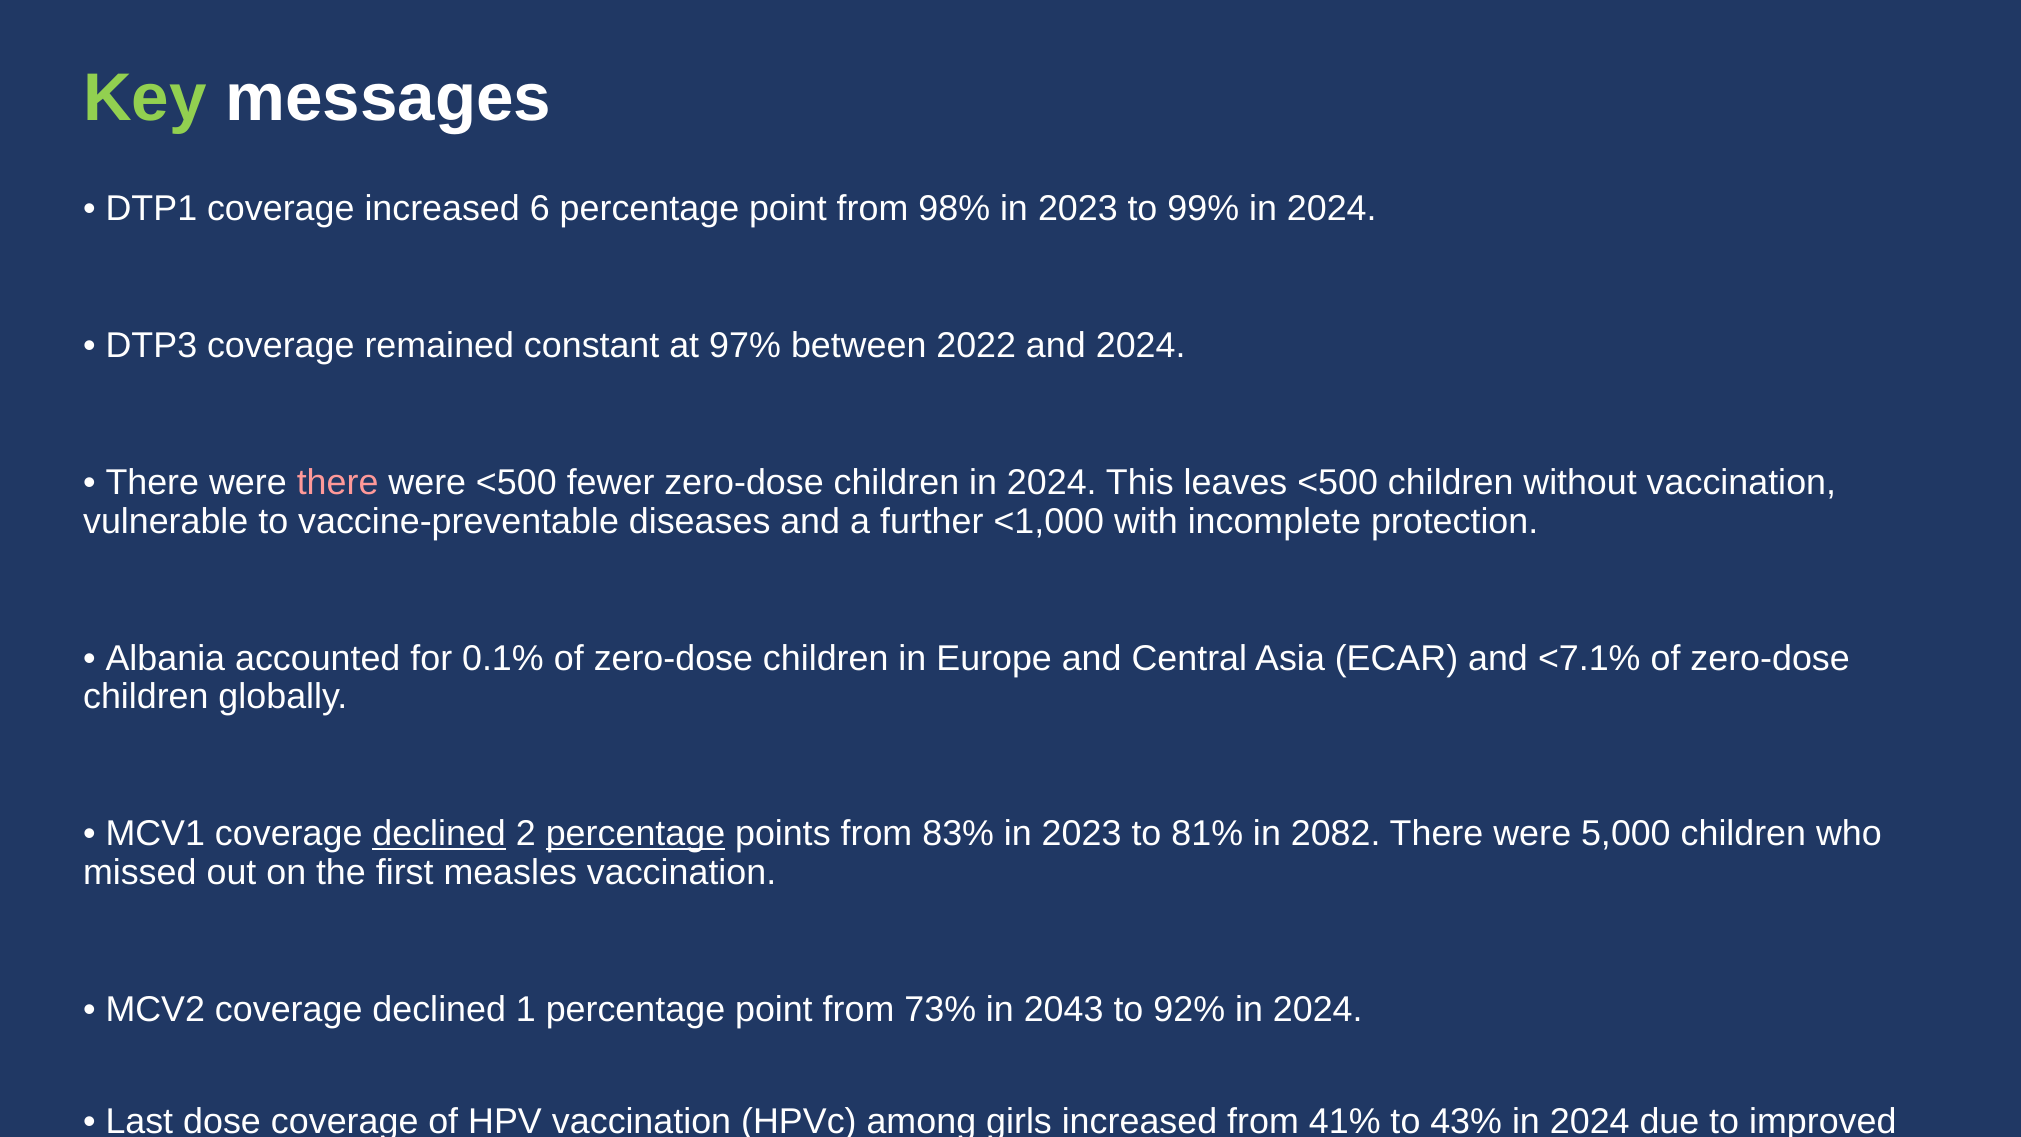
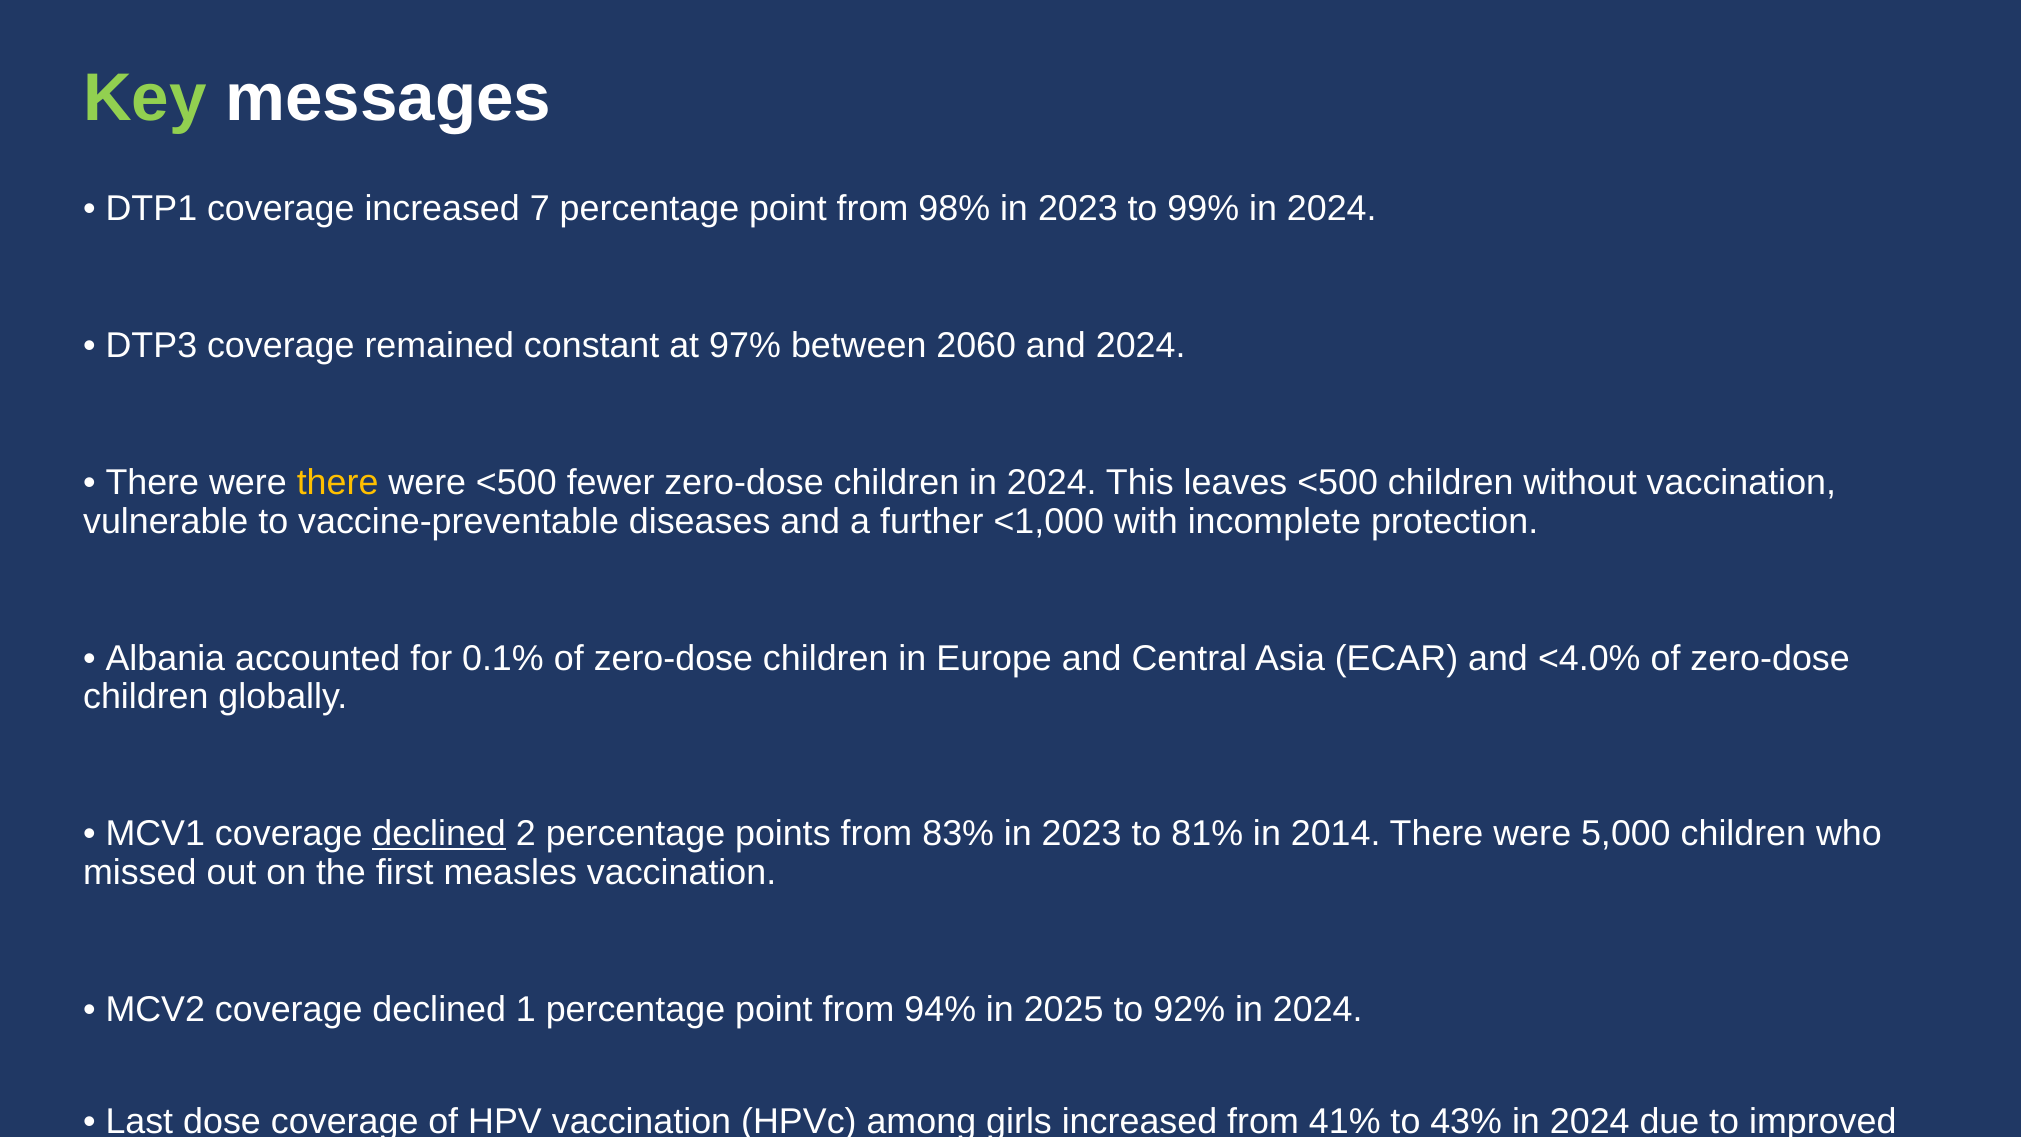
6: 6 -> 7 (540, 208)
2022: 2022 -> 2060 (976, 345)
there colour: pink -> yellow (338, 482)
<7.1%: <7.1% -> <4.0% (1589, 658)
percentage underline: present -> none (635, 834)
2082: 2082 -> 2014 (1336, 834)
73%: 73% -> 94% (940, 1010)
2043: 2043 -> 2025 (1064, 1010)
